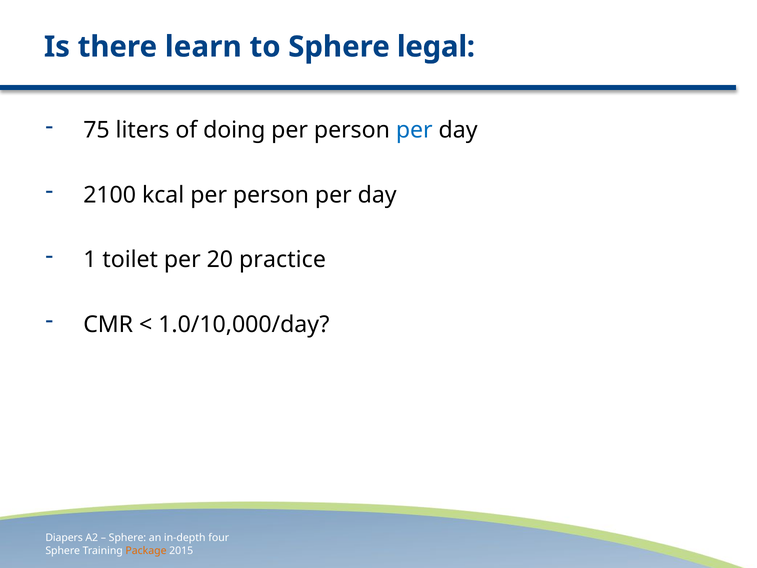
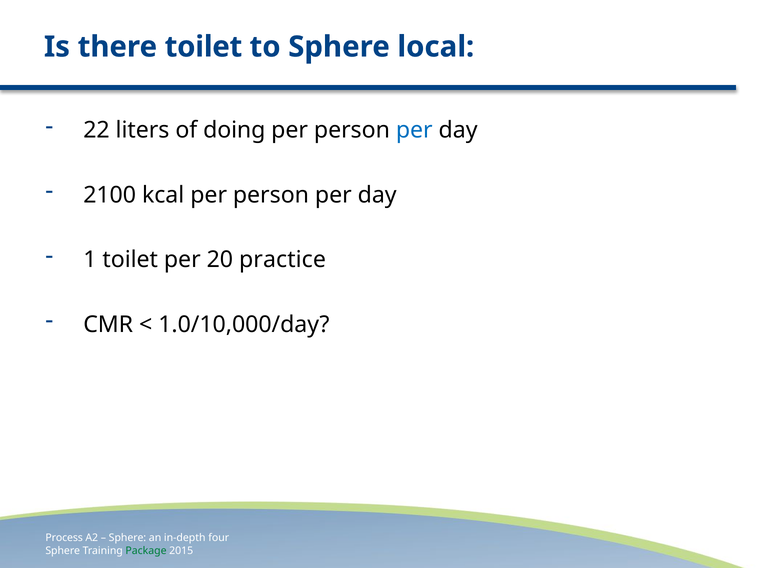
there learn: learn -> toilet (203, 47)
legal: legal -> local (436, 47)
75: 75 -> 22 (96, 130)
Diapers: Diapers -> Process (64, 538)
Package colour: orange -> green (146, 550)
